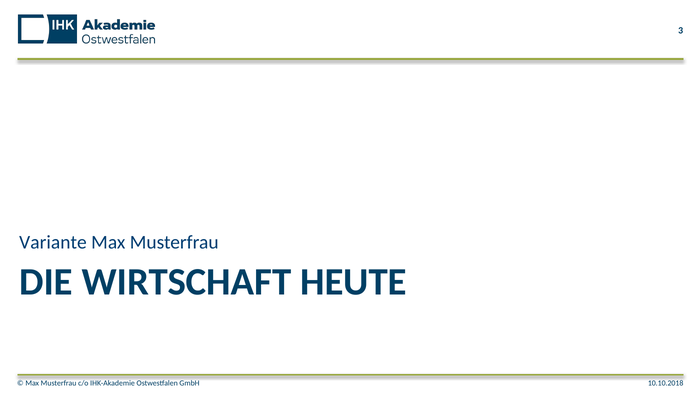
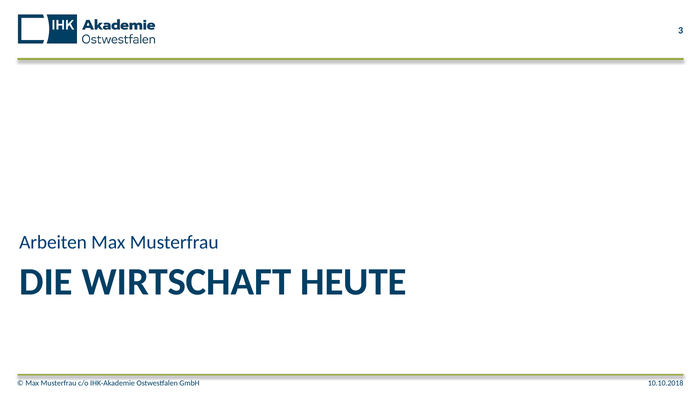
Variante: Variante -> Arbeiten (53, 242)
